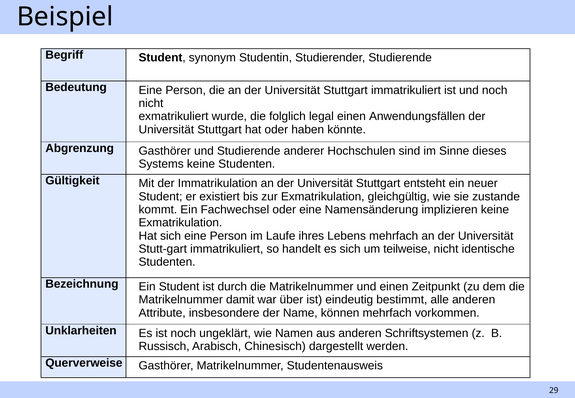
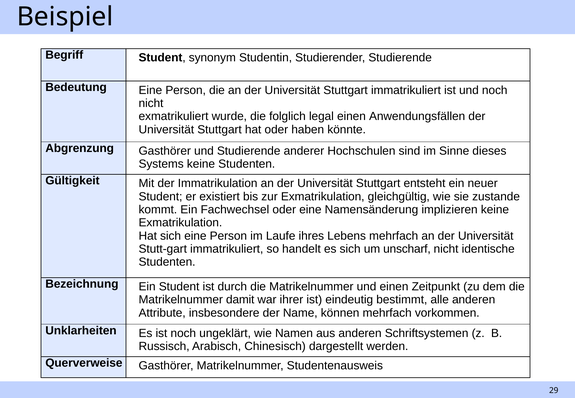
teilweise: teilweise -> unscharf (407, 249)
über: über -> ihrer (291, 300)
